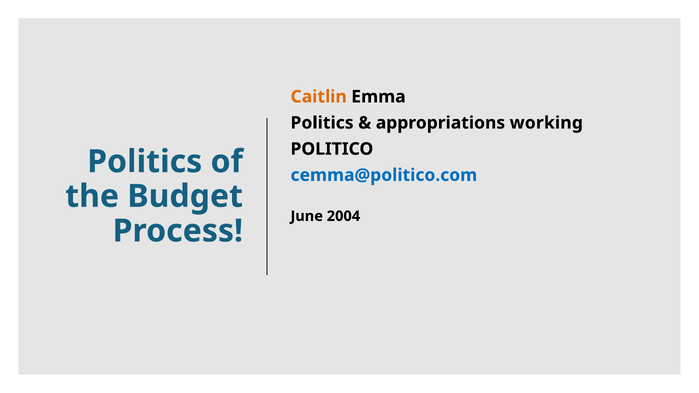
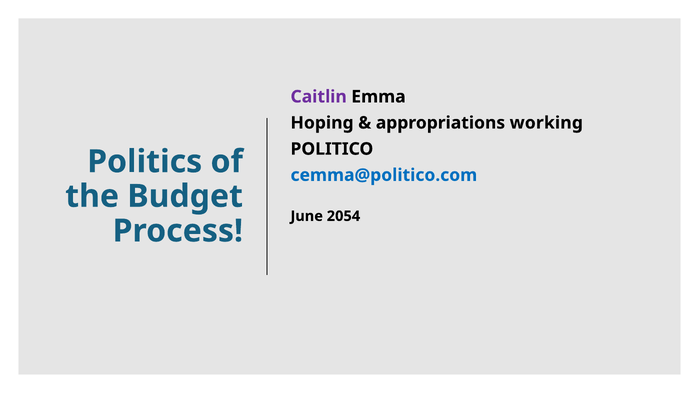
Caitlin colour: orange -> purple (319, 97)
Politics: Politics -> Hoping (322, 123)
2004: 2004 -> 2054 (343, 216)
